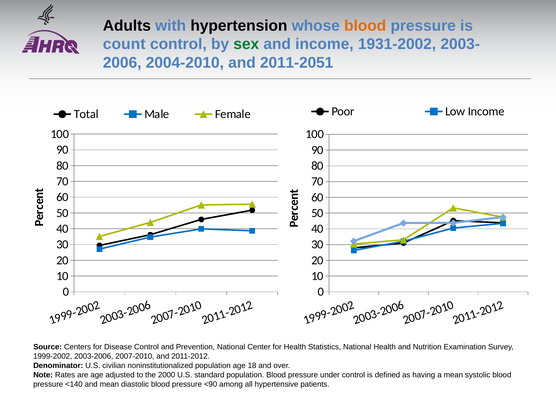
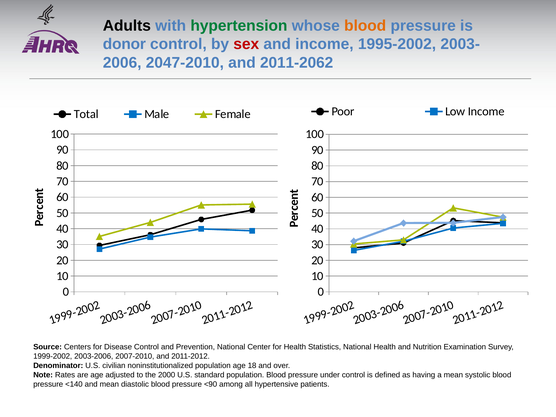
hypertension colour: black -> green (239, 26)
count: count -> donor (124, 44)
sex colour: green -> red (246, 44)
1931-2002: 1931-2002 -> 1995-2002 (397, 44)
2004-2010: 2004-2010 -> 2047-2010 (185, 63)
2011-2051: 2011-2051 -> 2011-2062 (297, 63)
